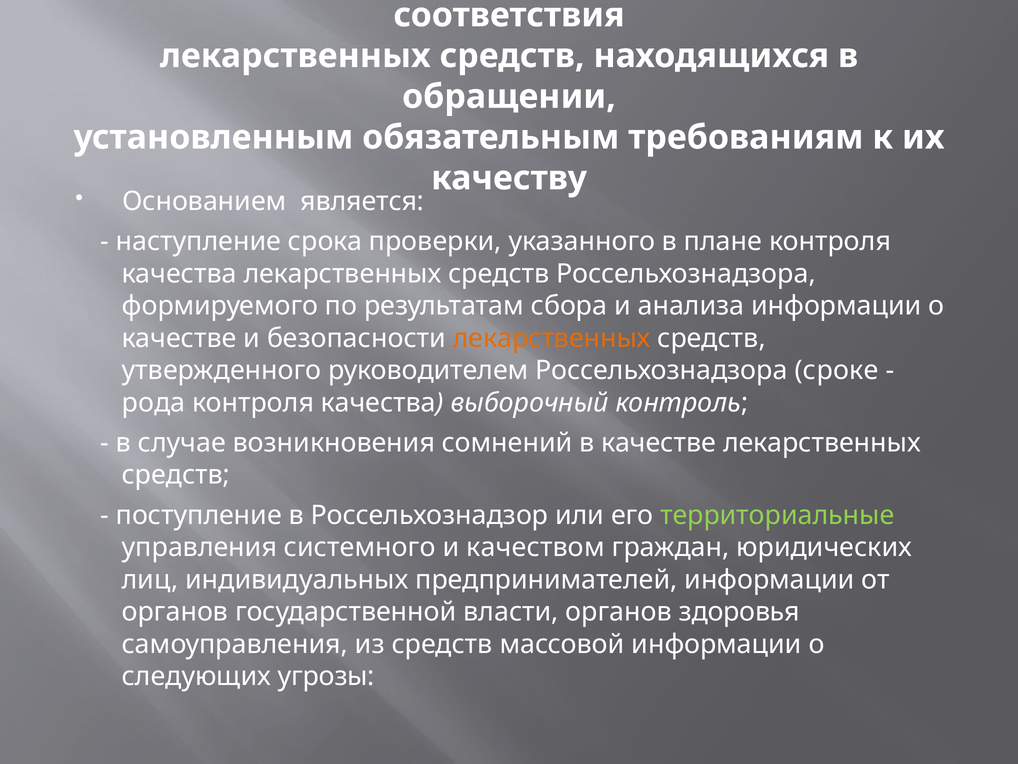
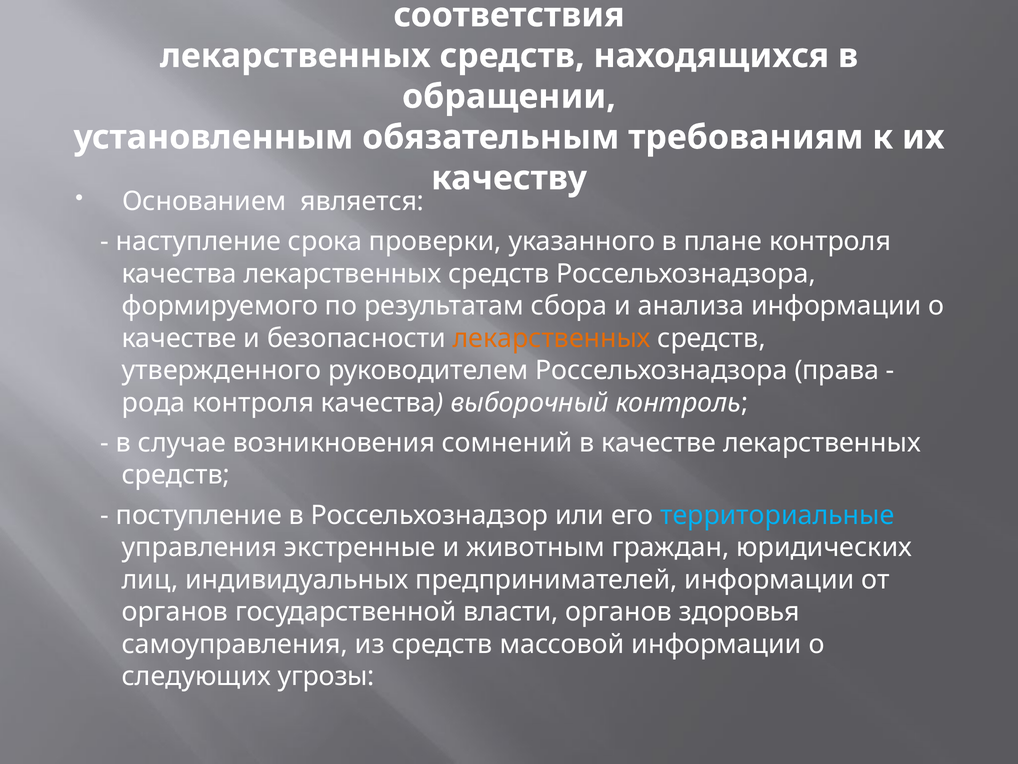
сроке: сроке -> права (837, 370)
территориальные colour: light green -> light blue (777, 515)
системного: системного -> экстренные (360, 547)
качеством: качеством -> животным (535, 547)
